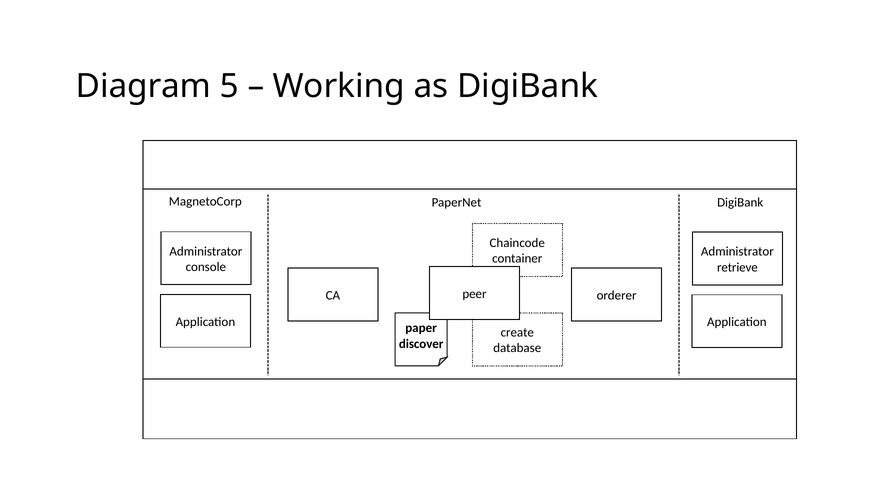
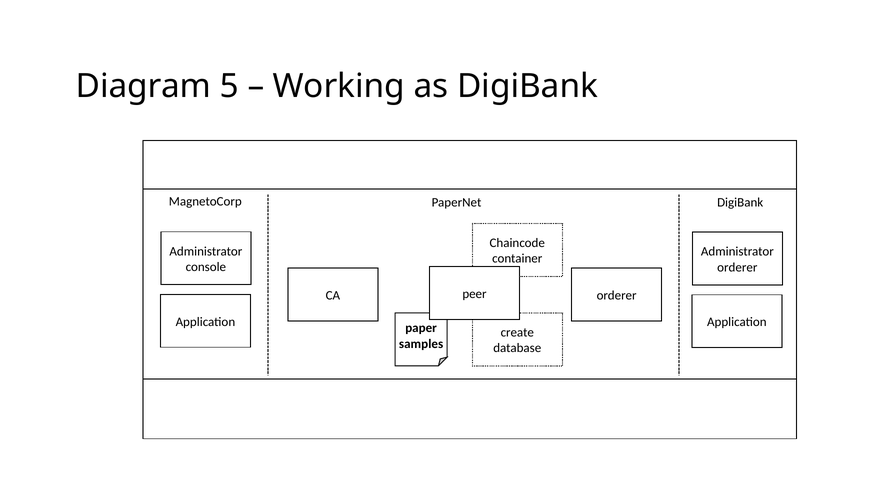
retrieve: retrieve -> orderer (737, 267)
discover: discover -> samples (421, 344)
